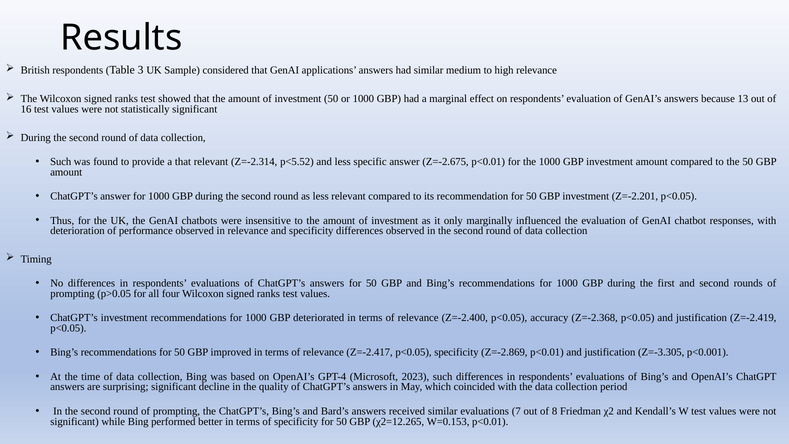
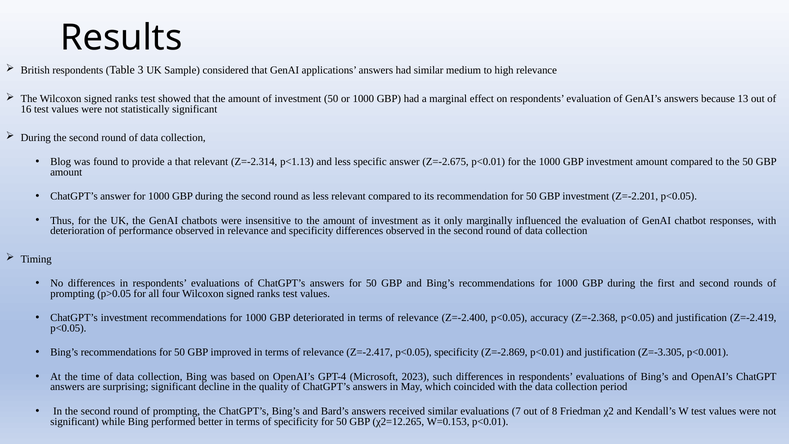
Such: Such -> Blog (61, 162)
p<5.52: p<5.52 -> p<1.13 (297, 162)
